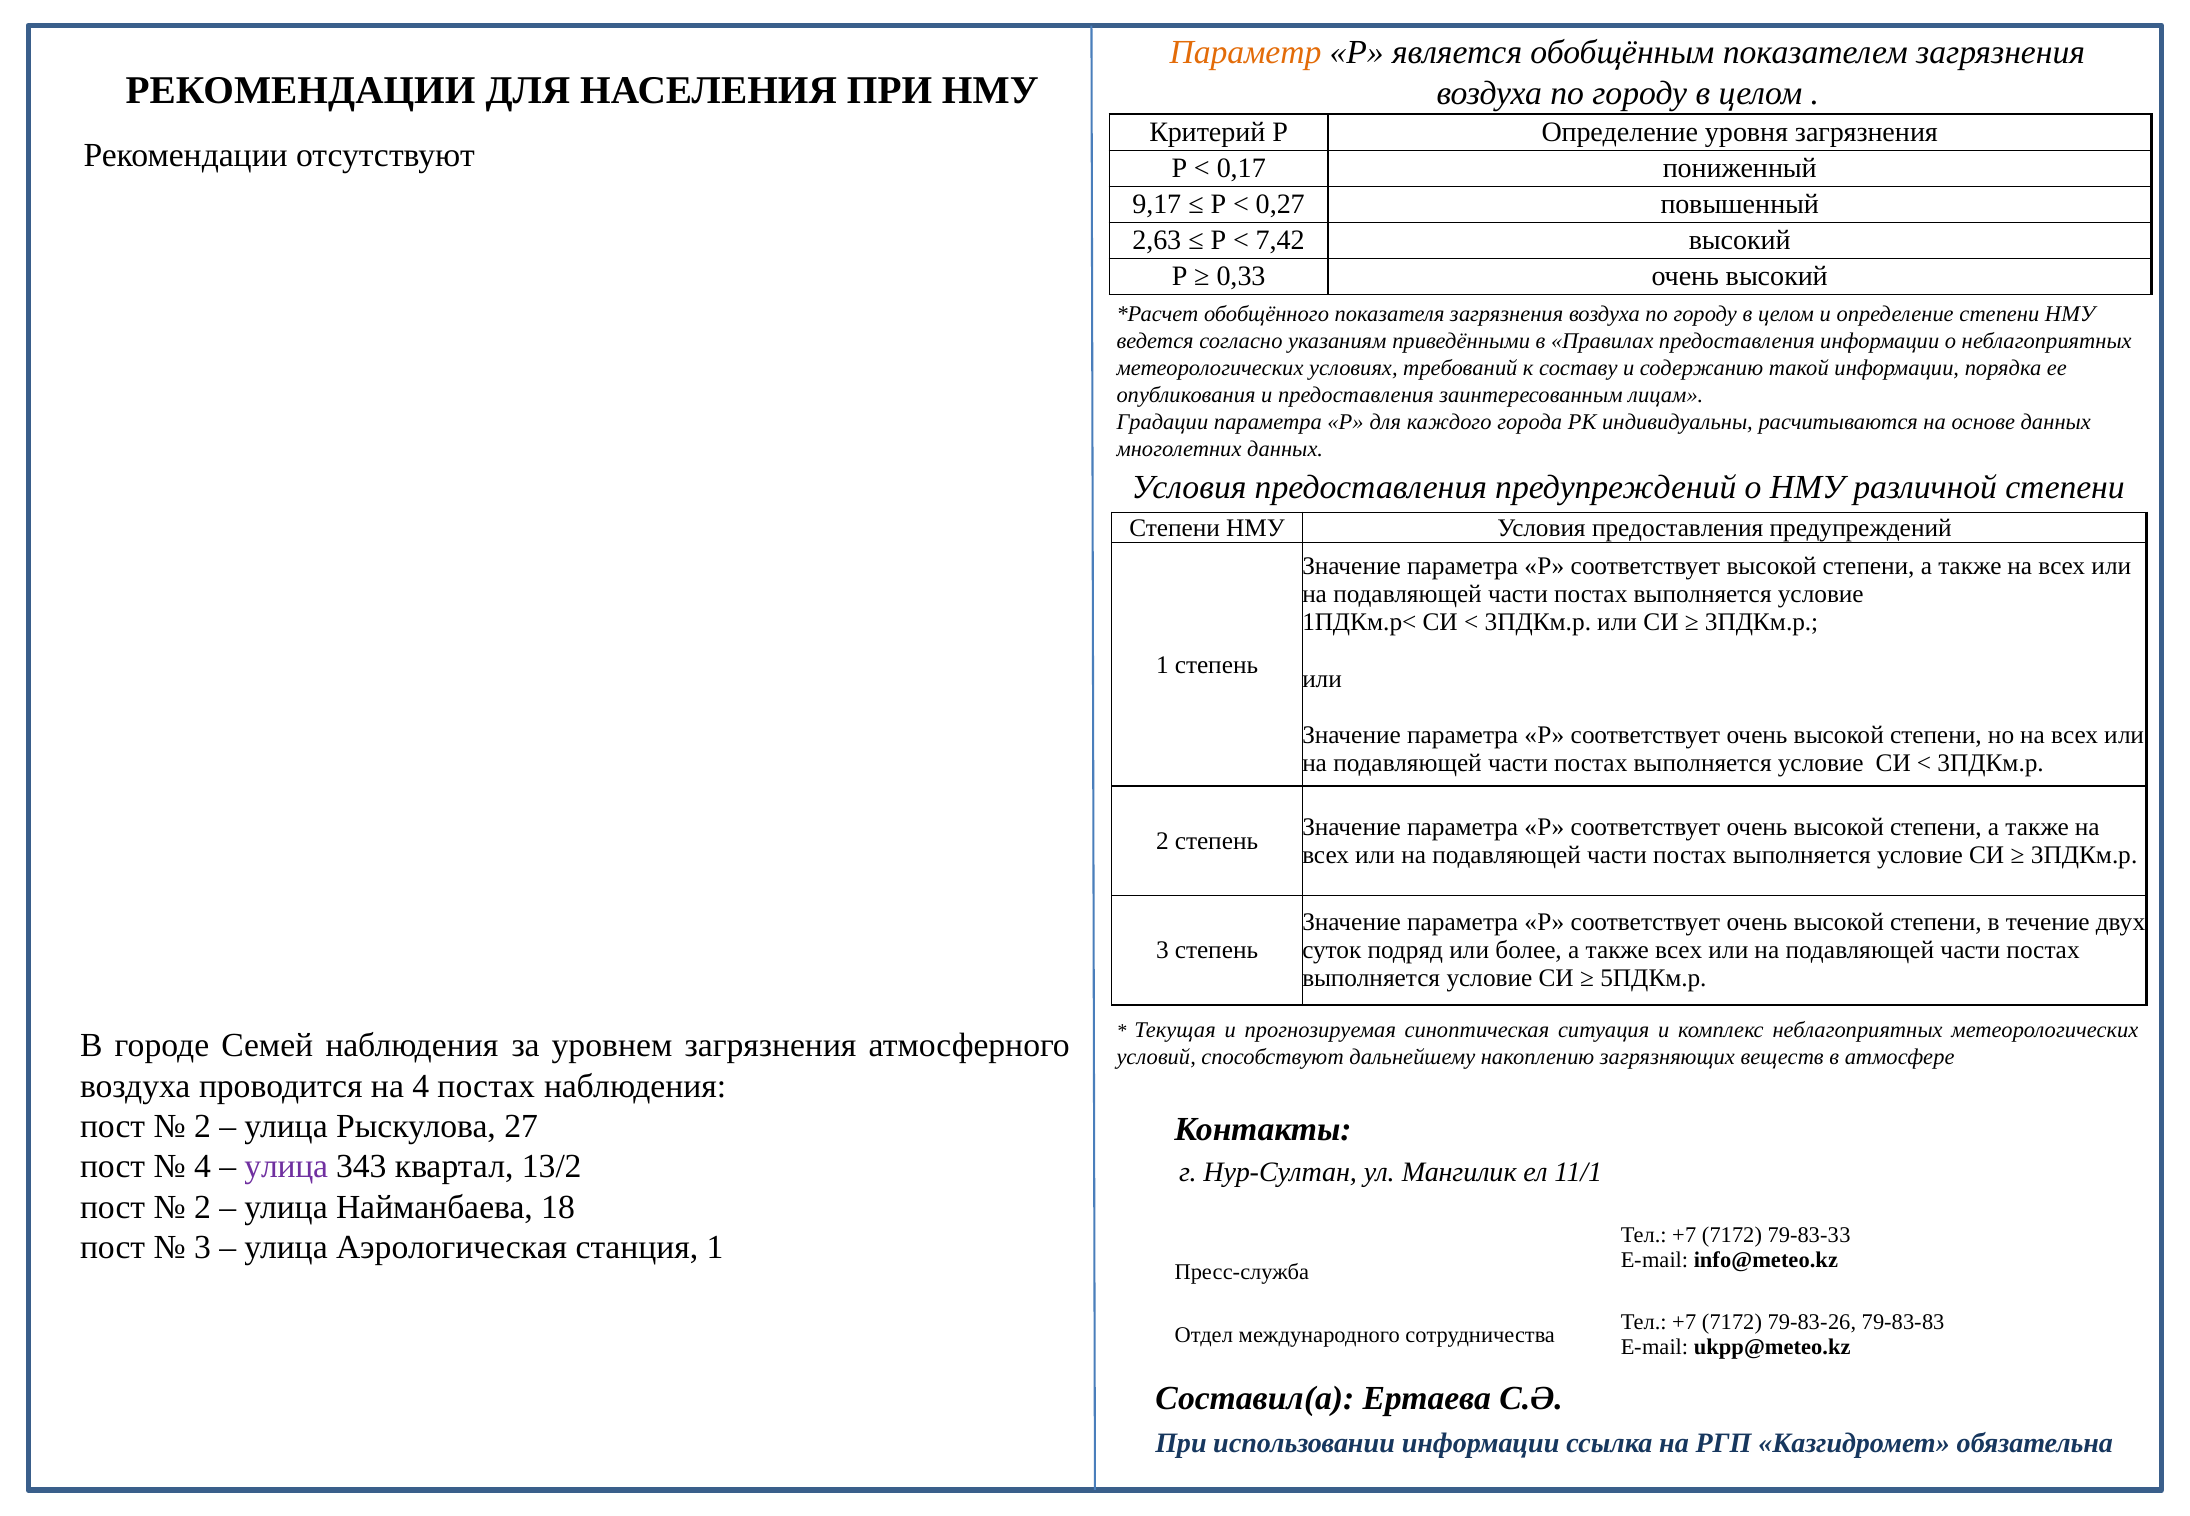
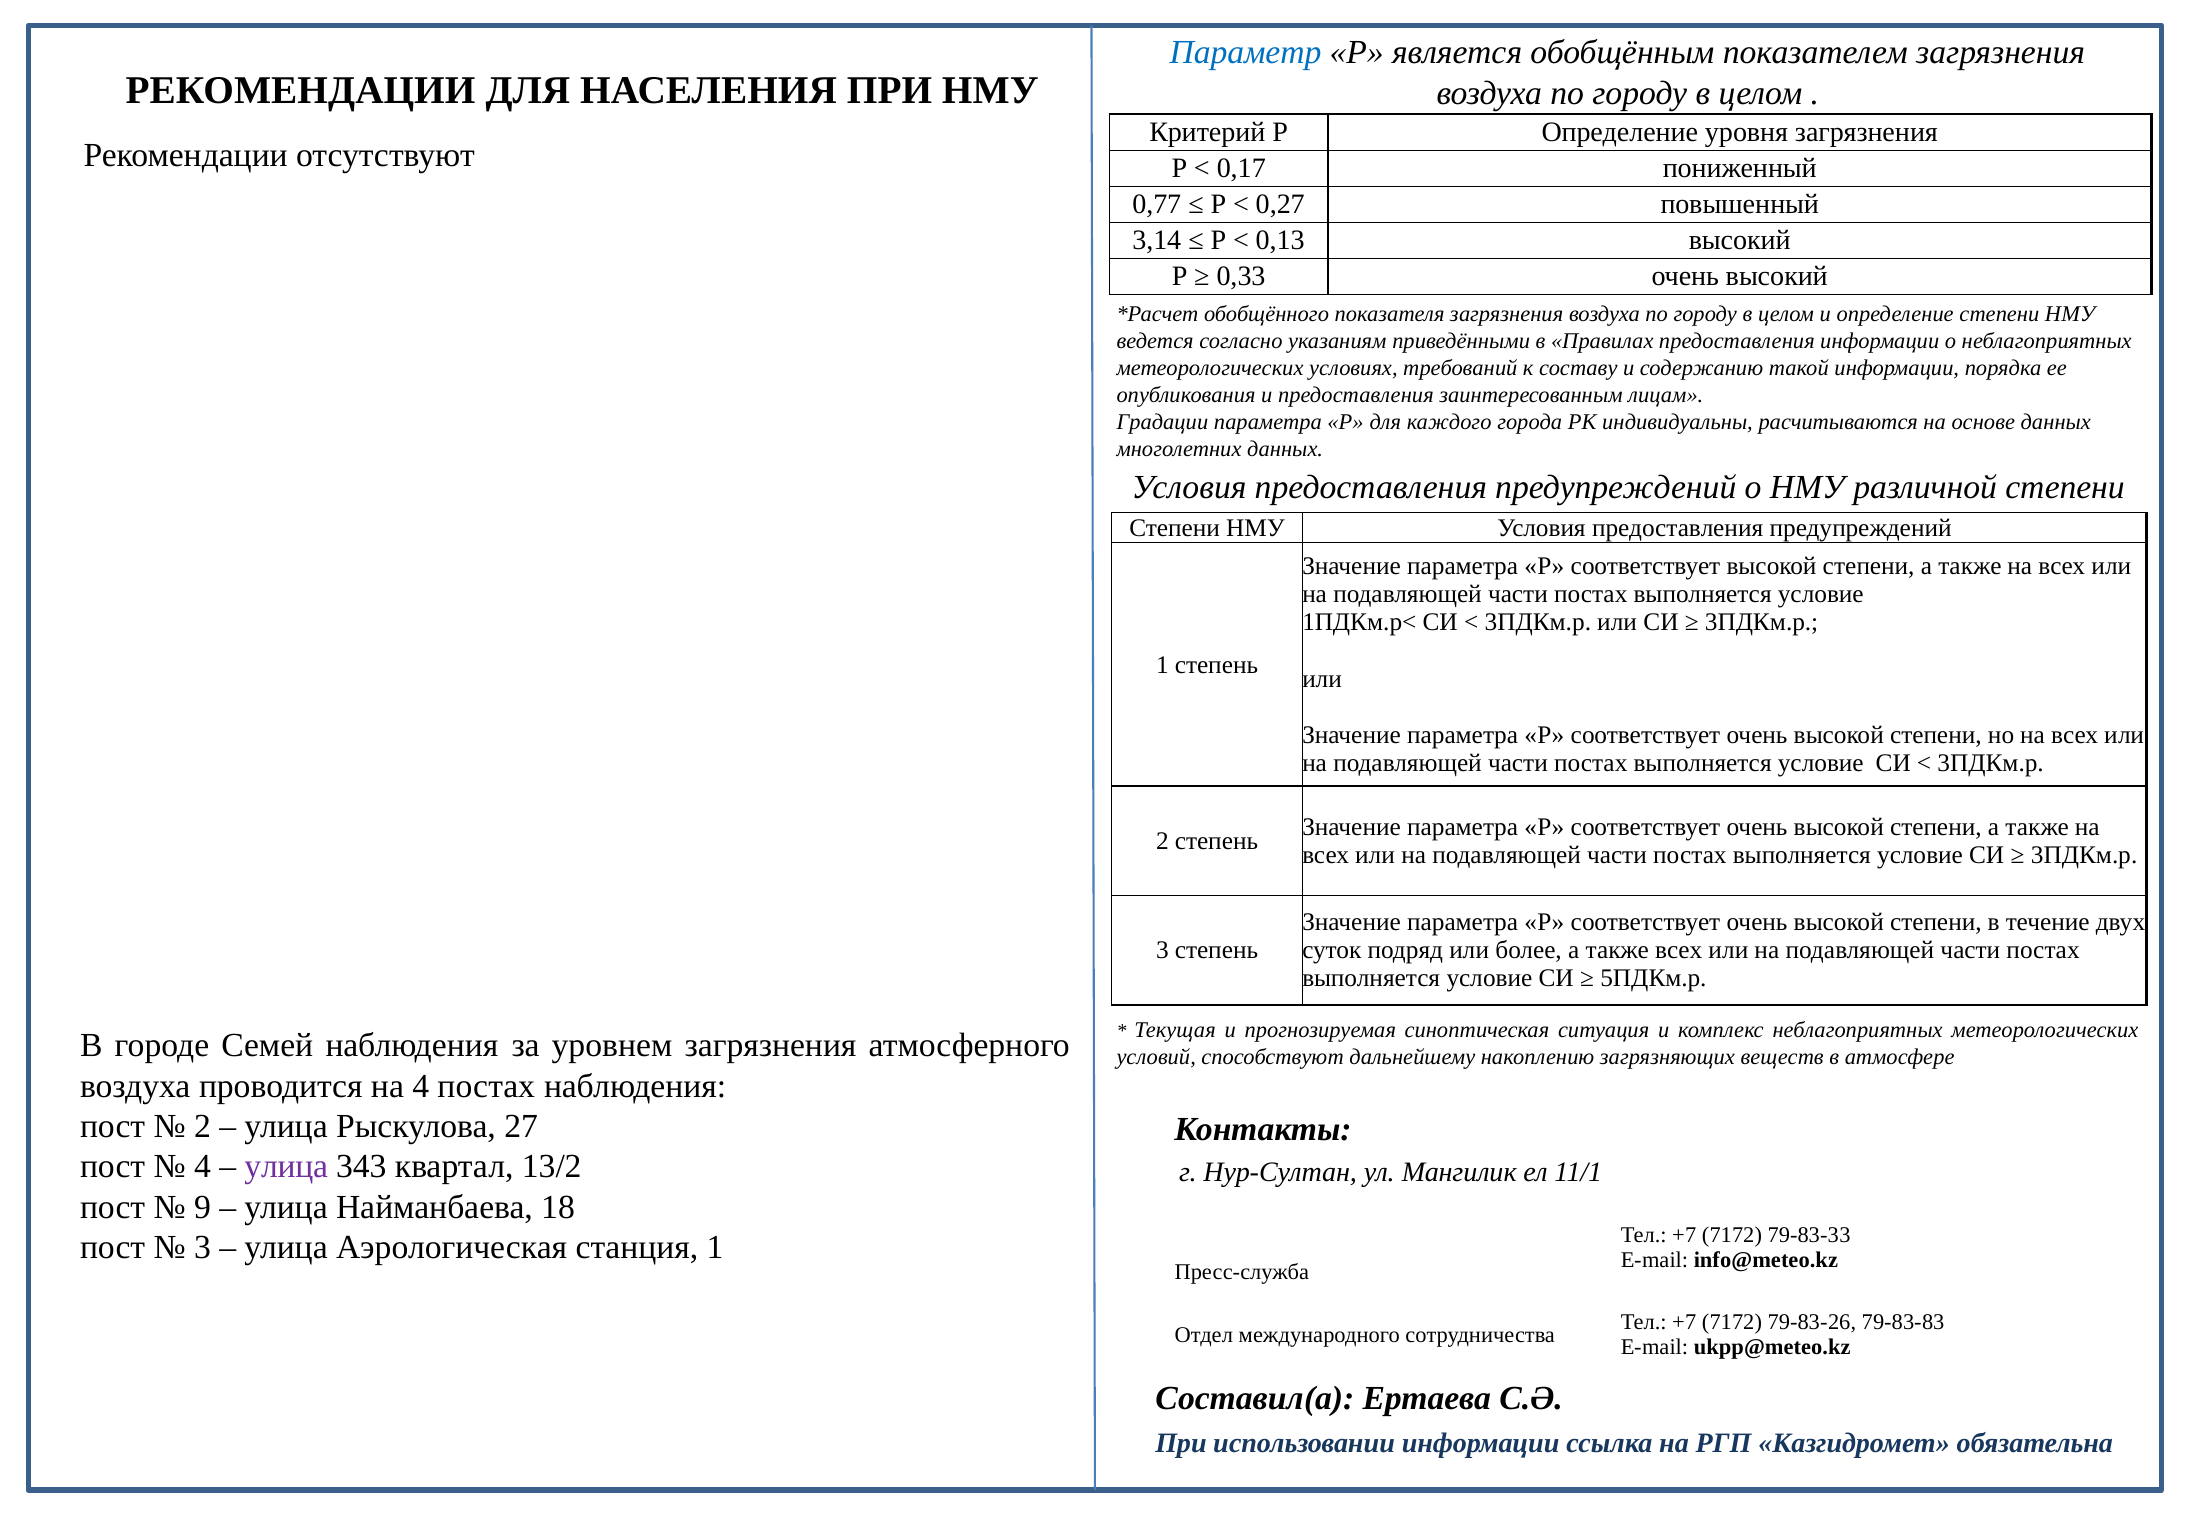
Параметр colour: orange -> blue (1245, 53)
9,17: 9,17 -> 0,77 (1157, 204)
2,63: 2,63 -> 3,14 (1157, 240)
7,42: 7,42 -> 0,13 (1280, 240)
2: 2 -> 9 (202, 1207)
